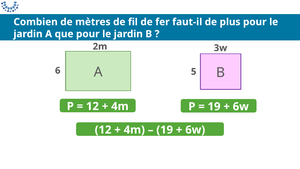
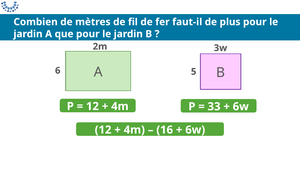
19: 19 -> 33 (214, 106)
19: 19 -> 16 (165, 130)
